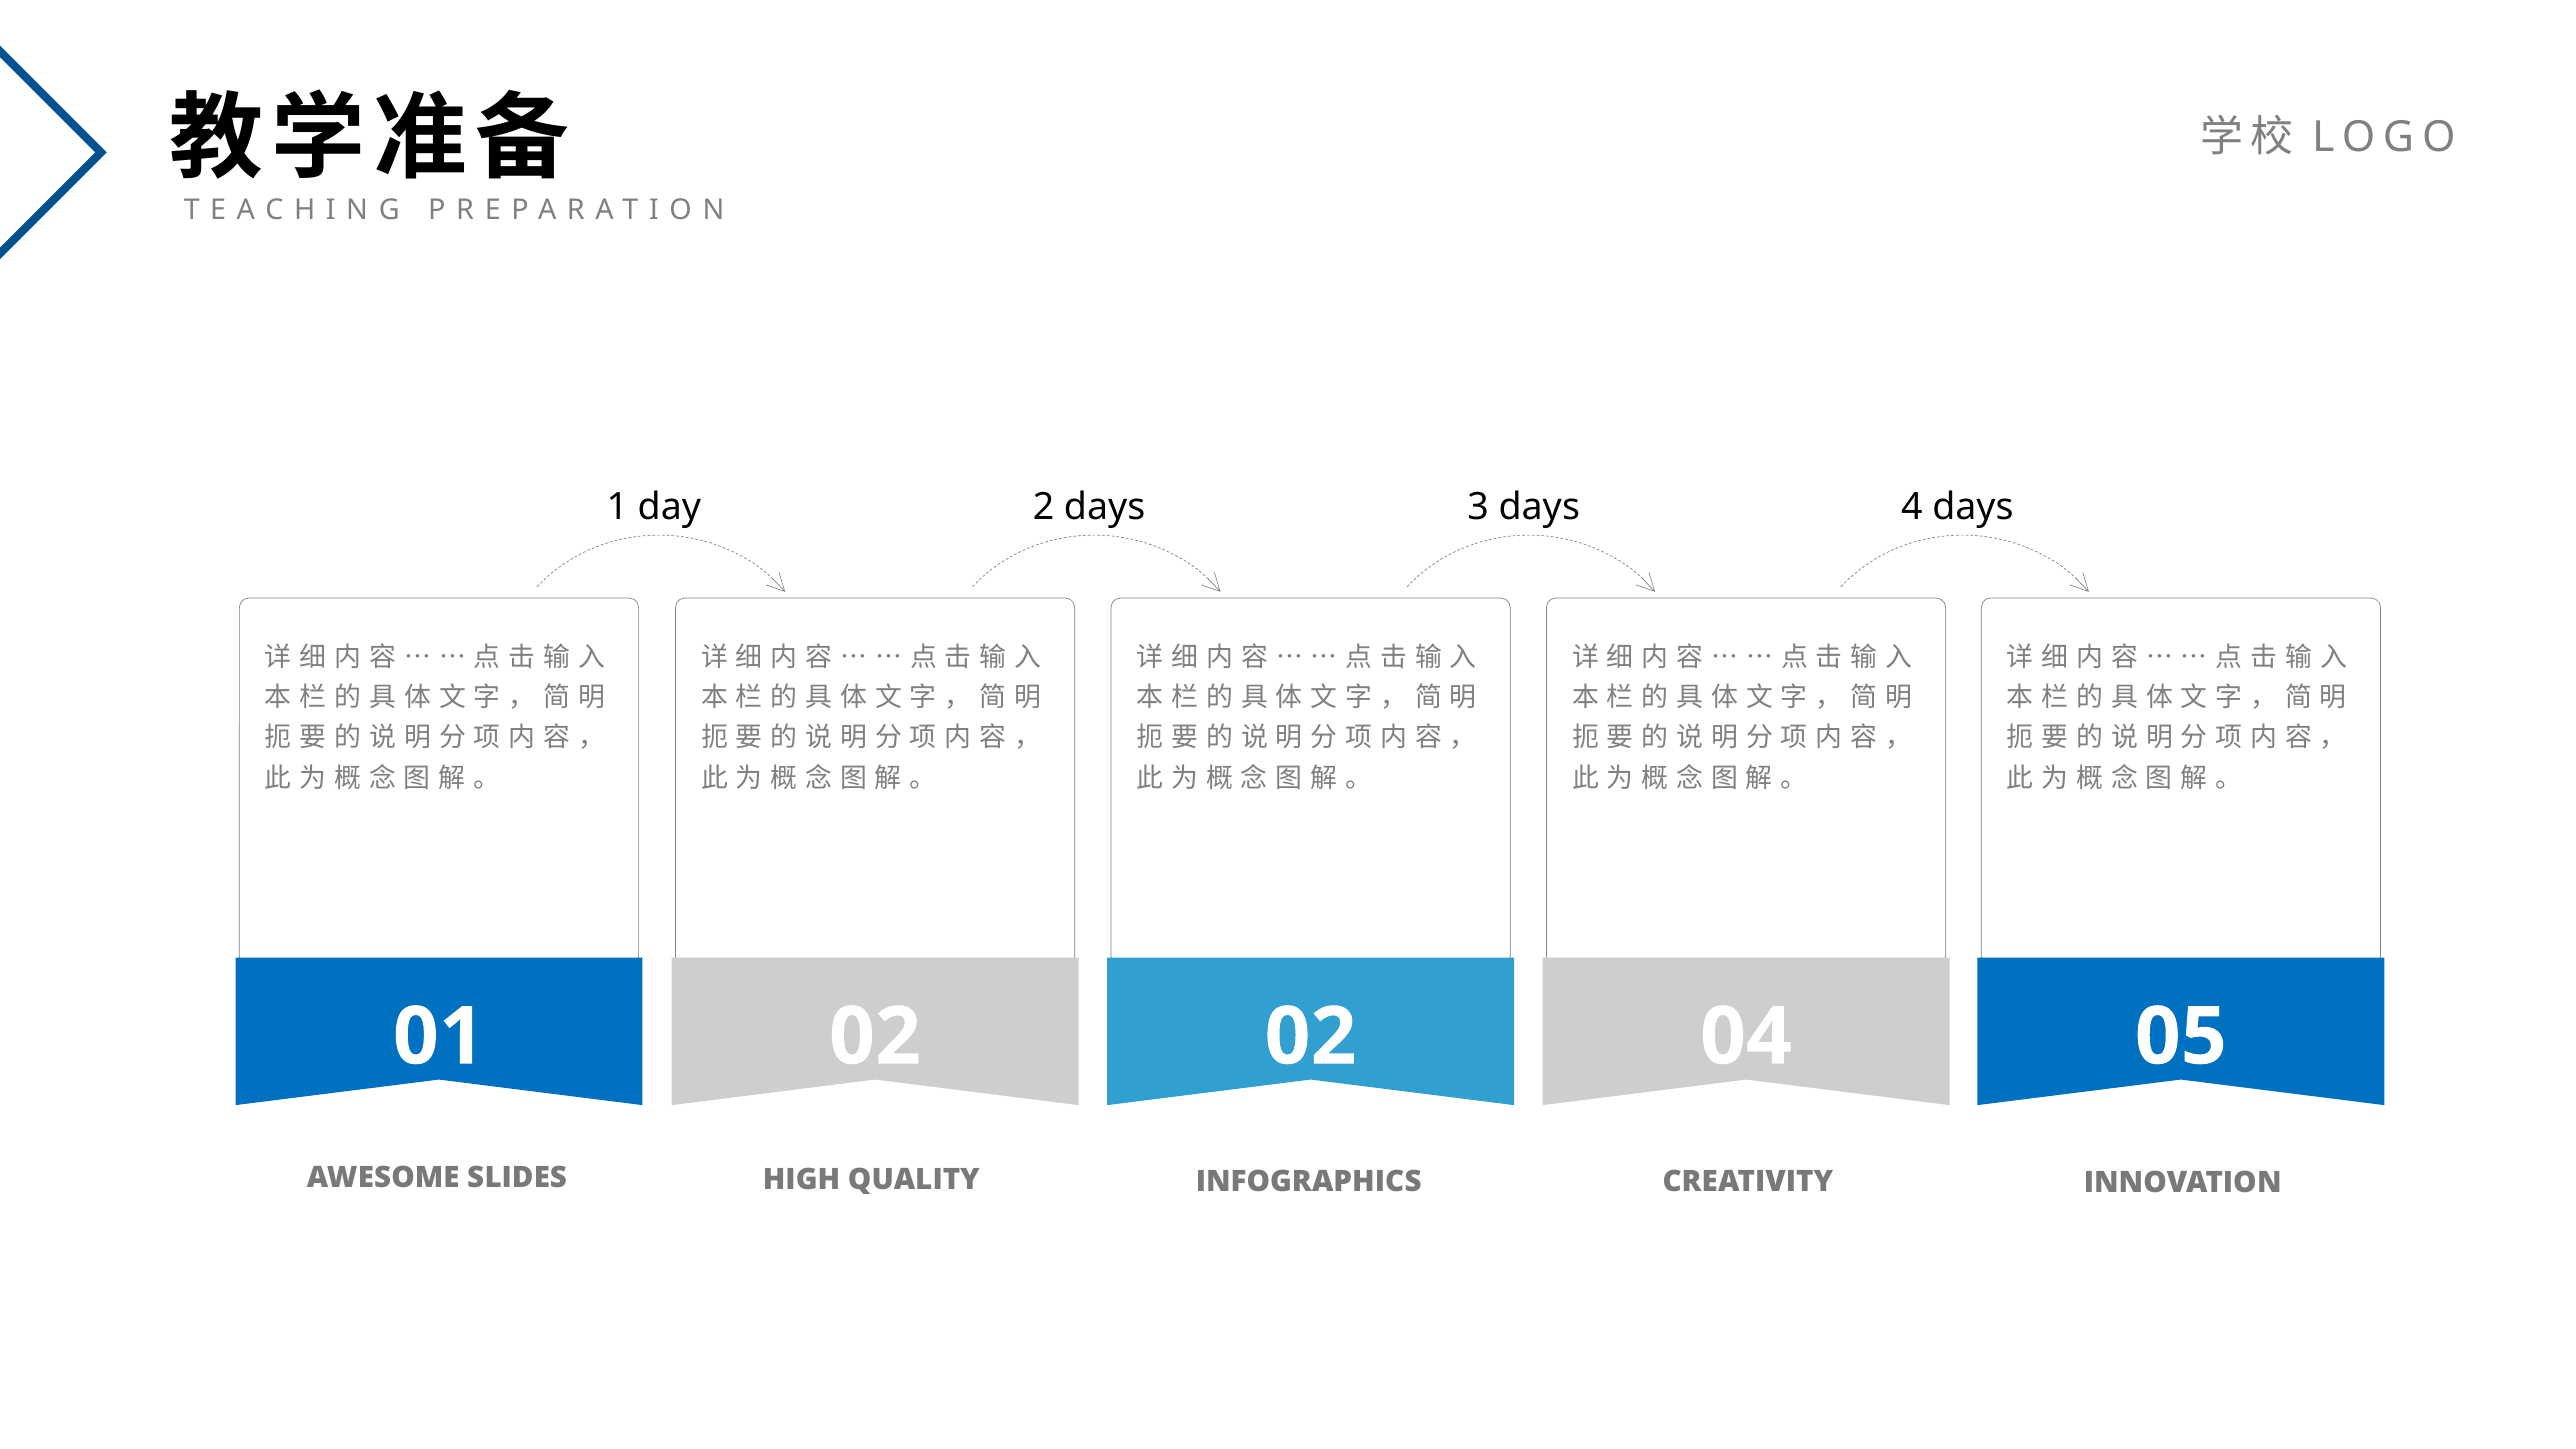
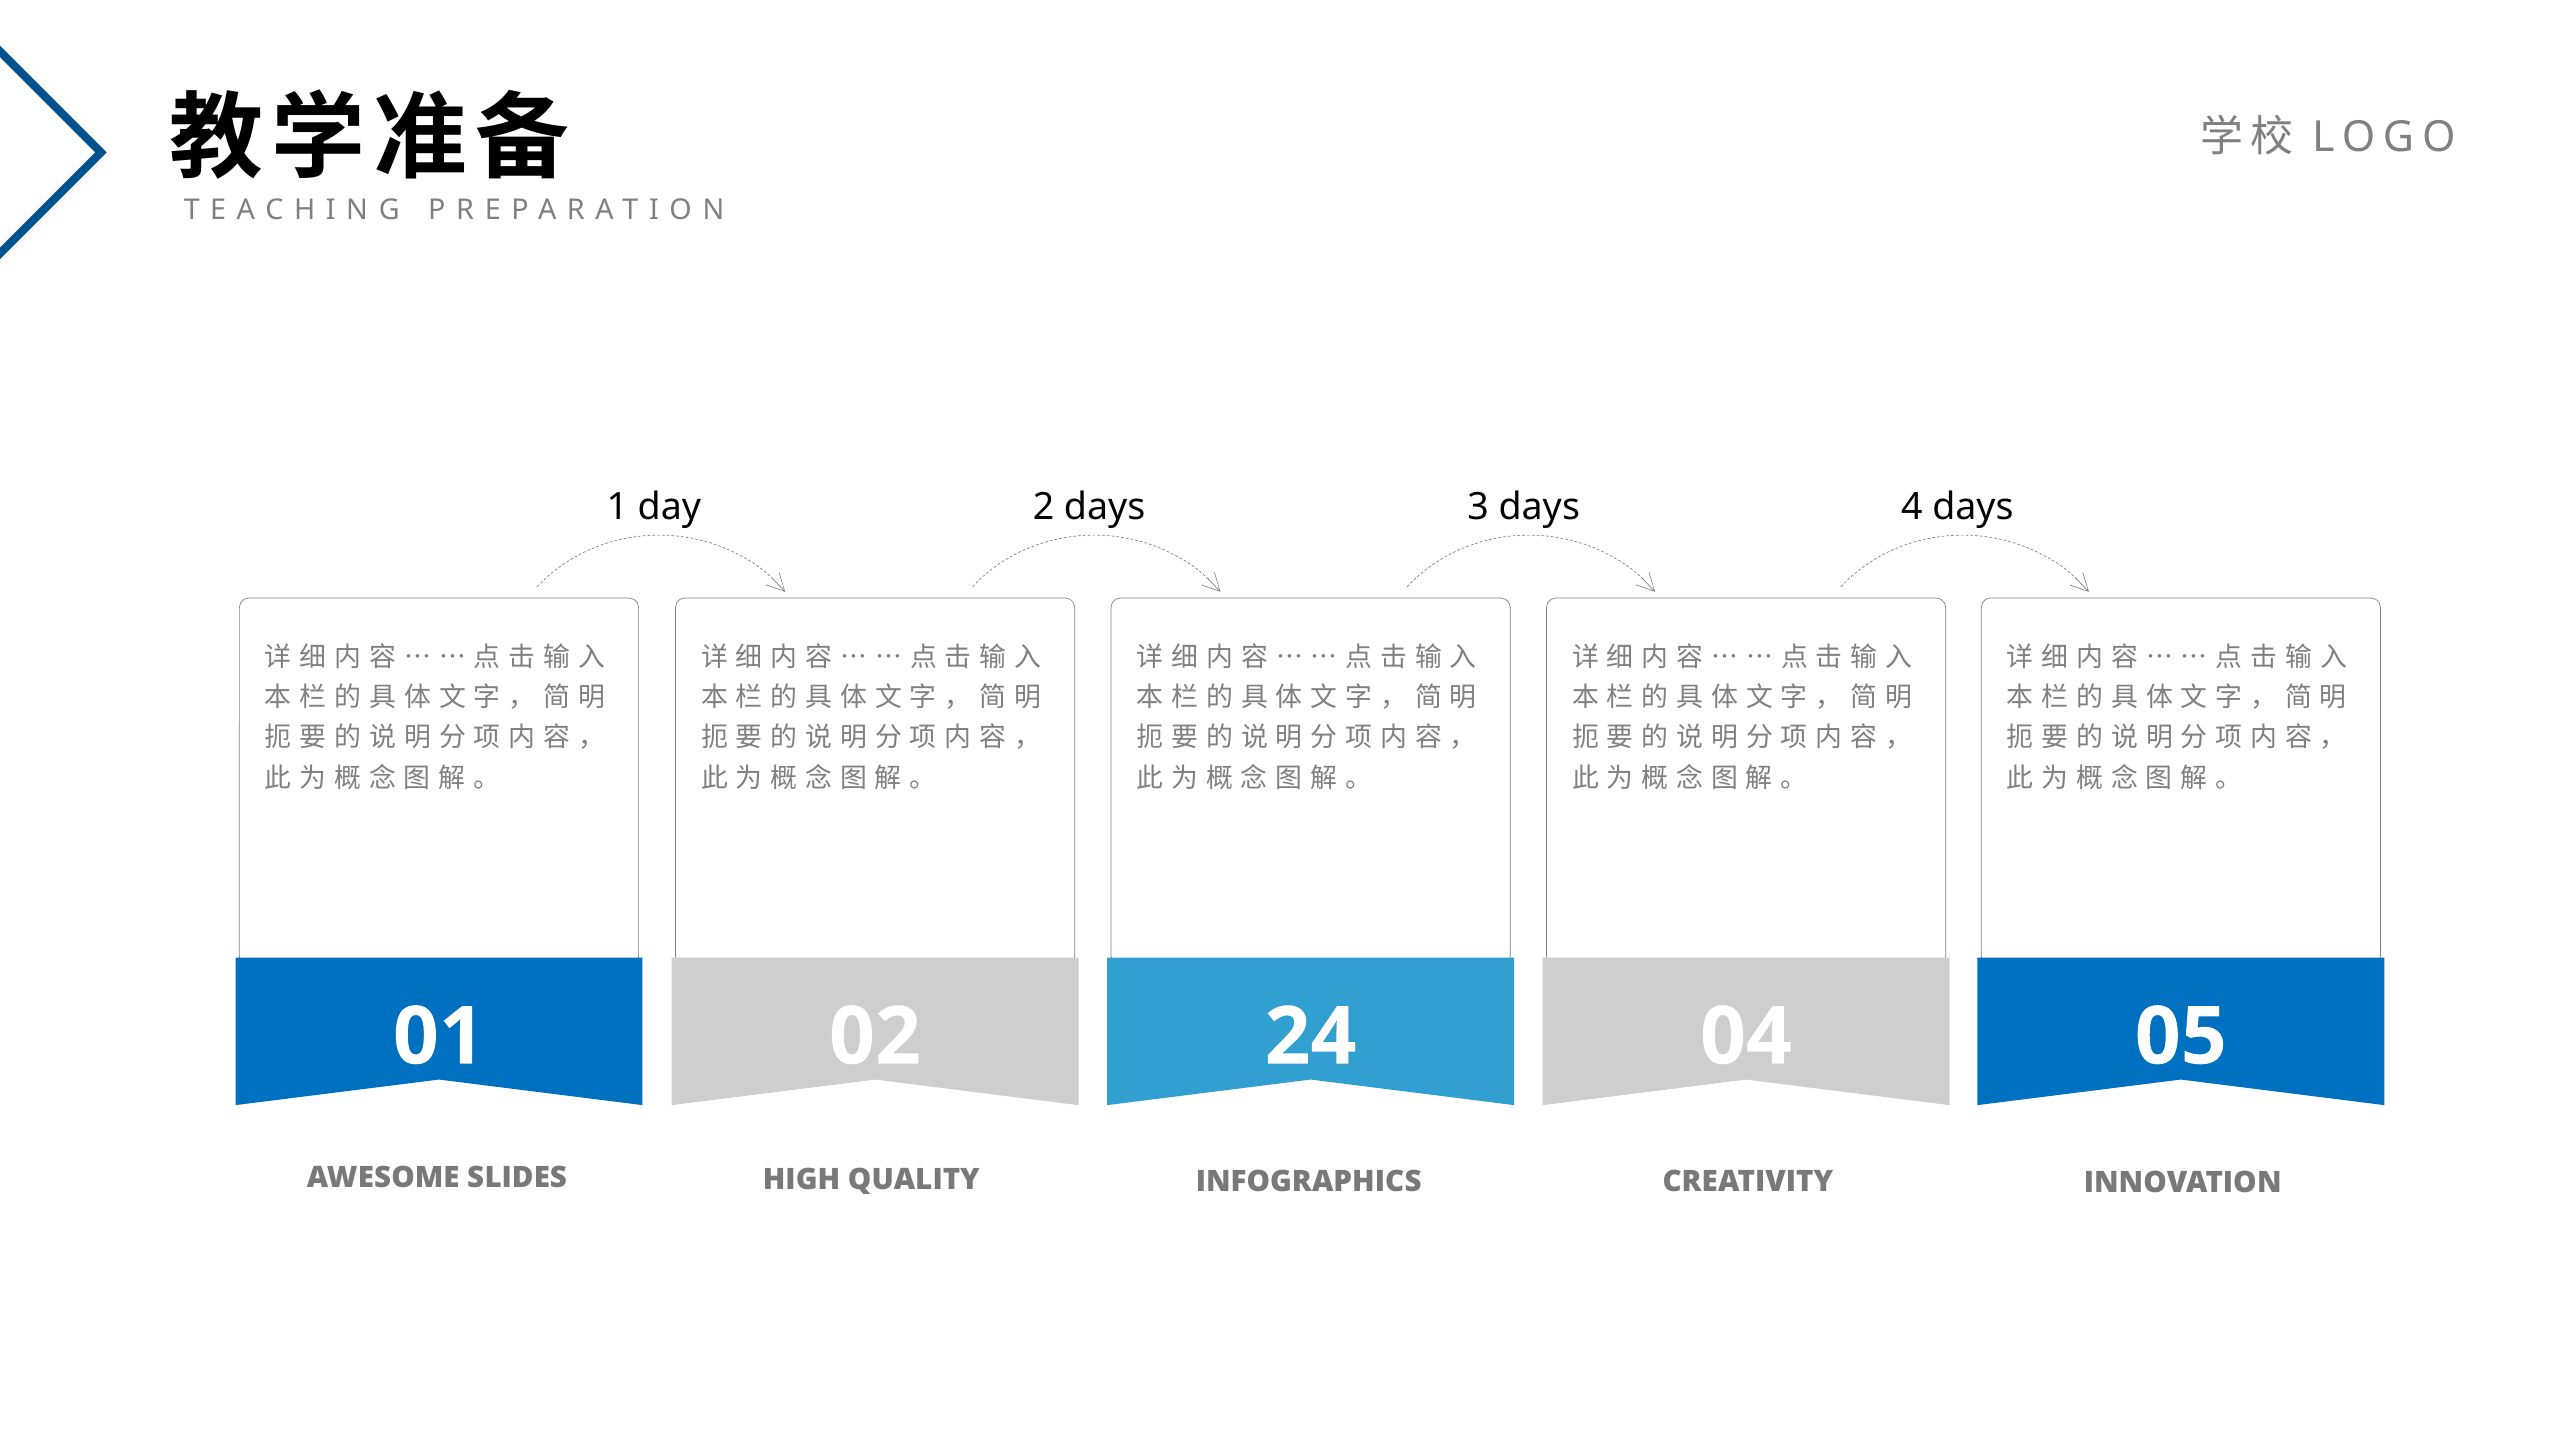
02 02: 02 -> 24 (1311, 1037)
